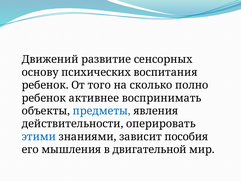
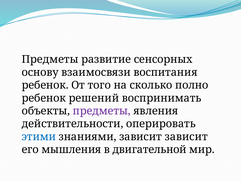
Движений: Движений -> Предметы (50, 59)
психических: психических -> взаимосвязи (96, 72)
активнее: активнее -> решений (94, 98)
предметы colour: blue -> purple (102, 111)
зависит пособия: пособия -> зависит (186, 137)
